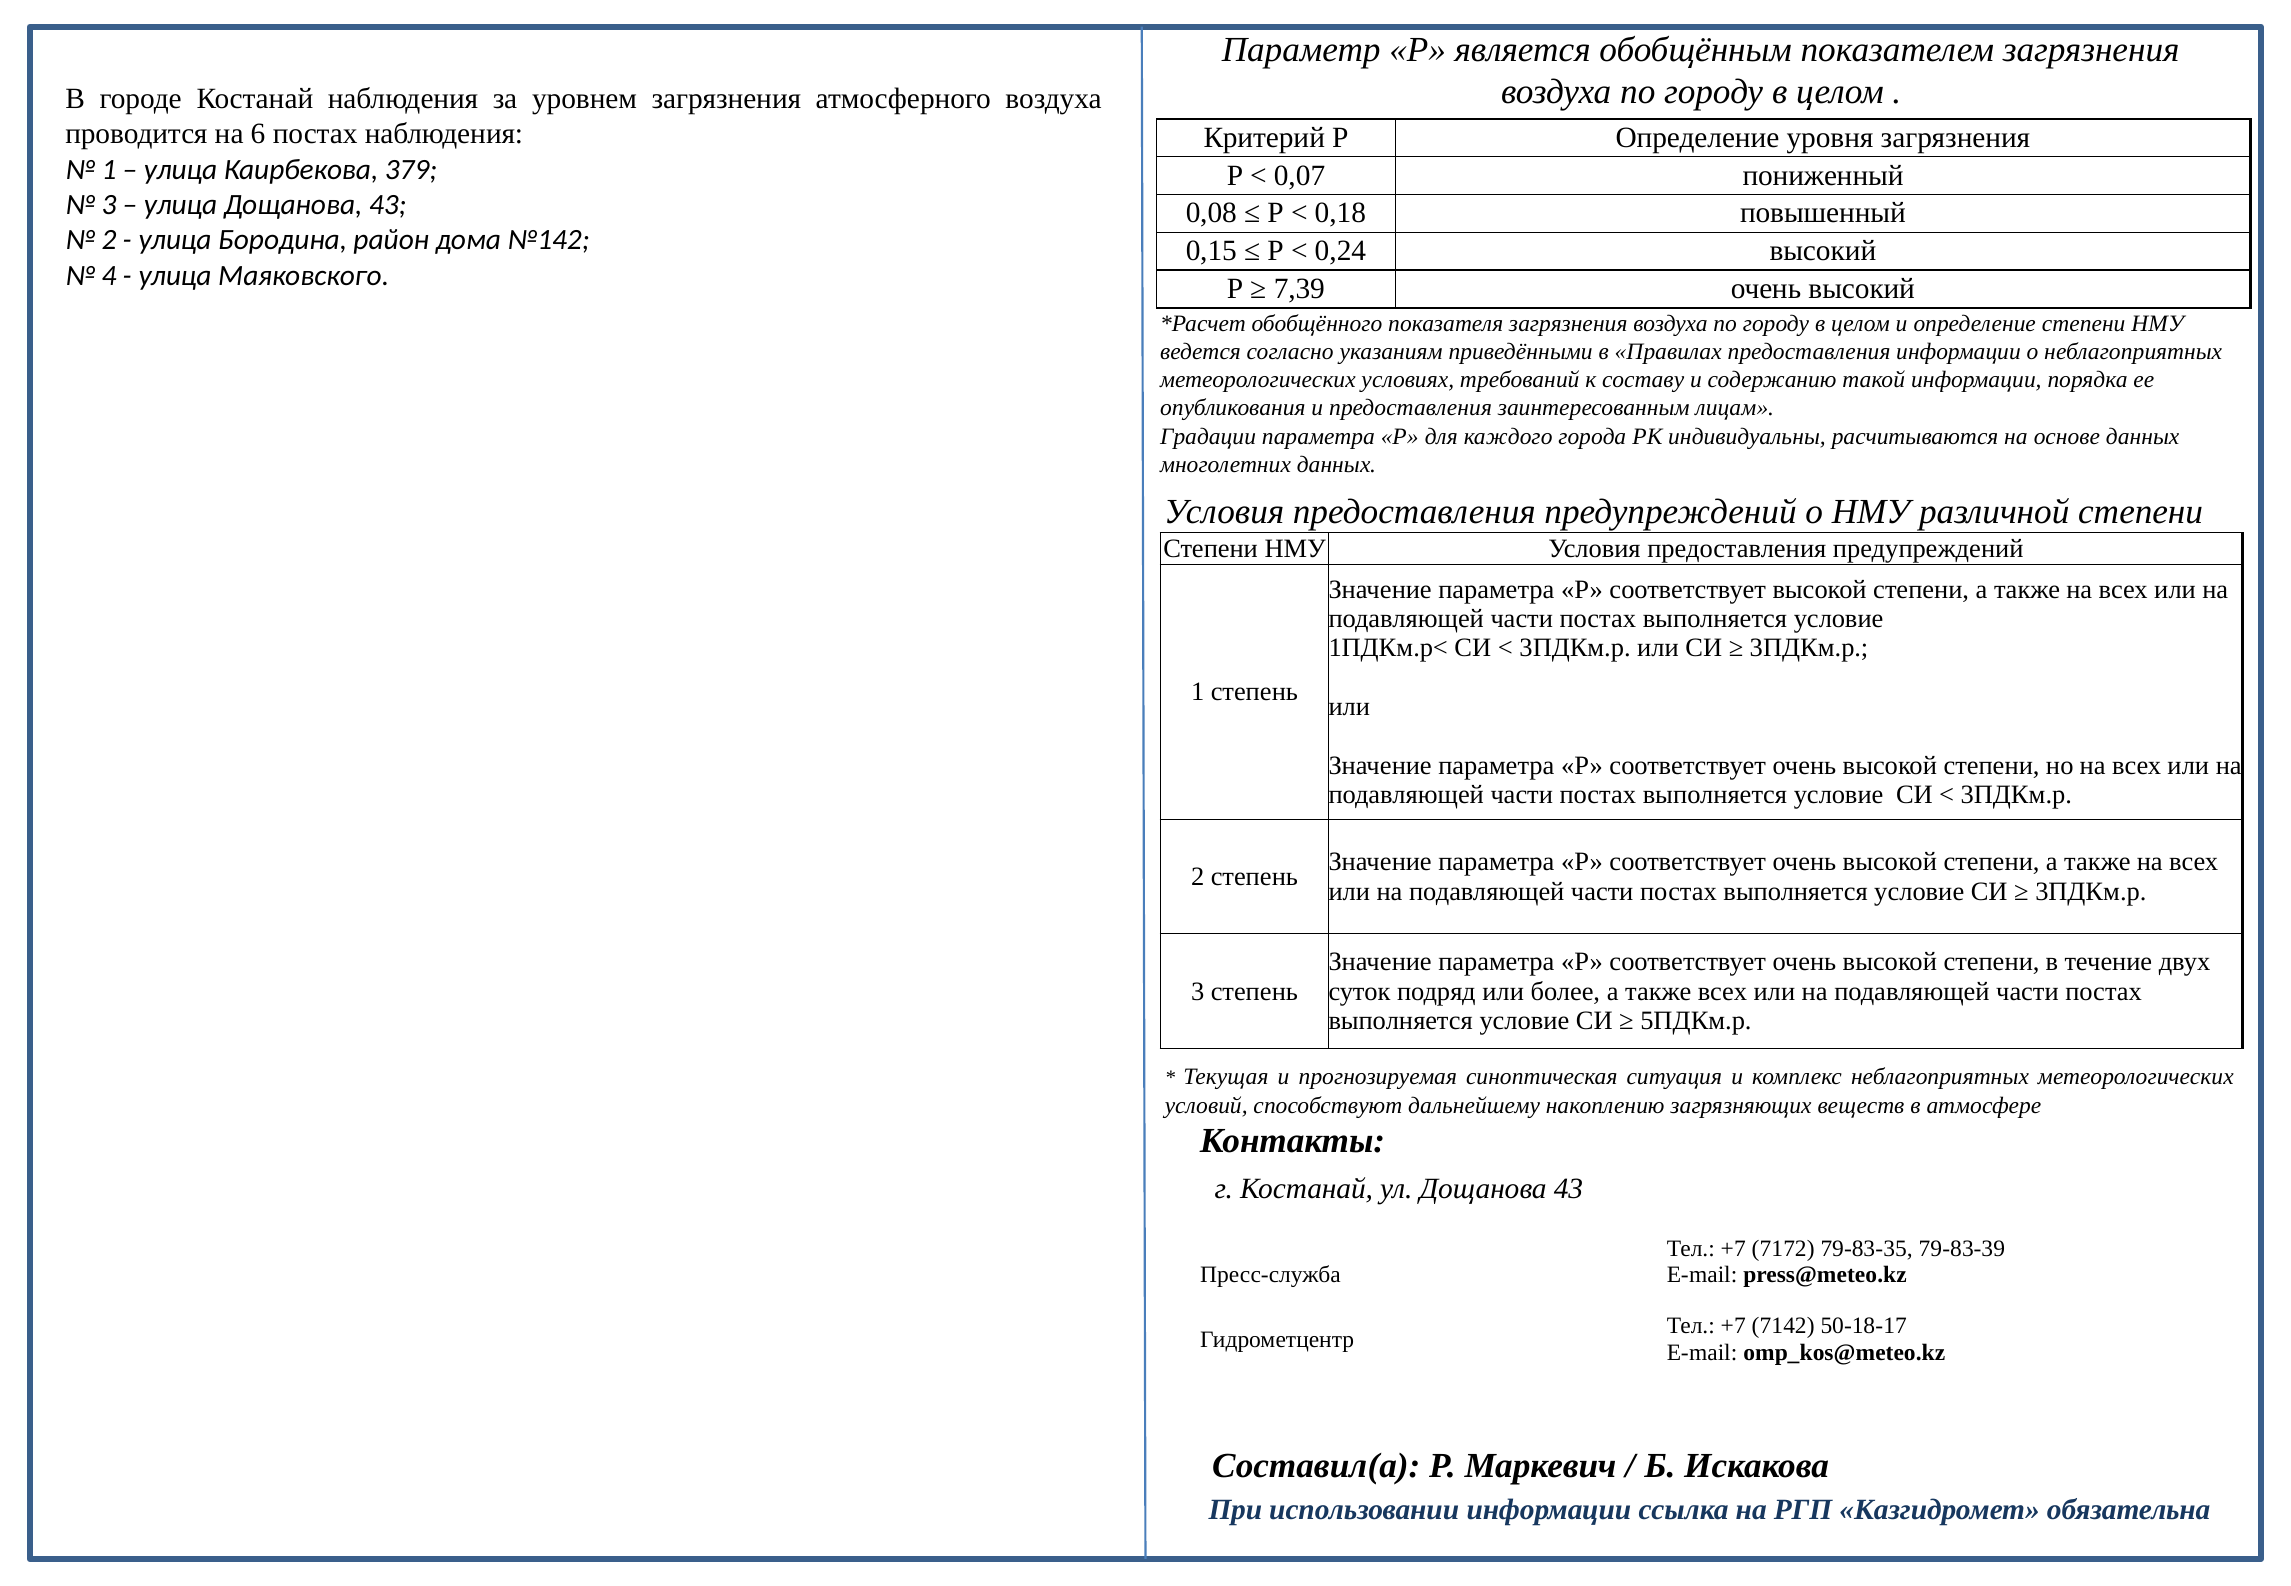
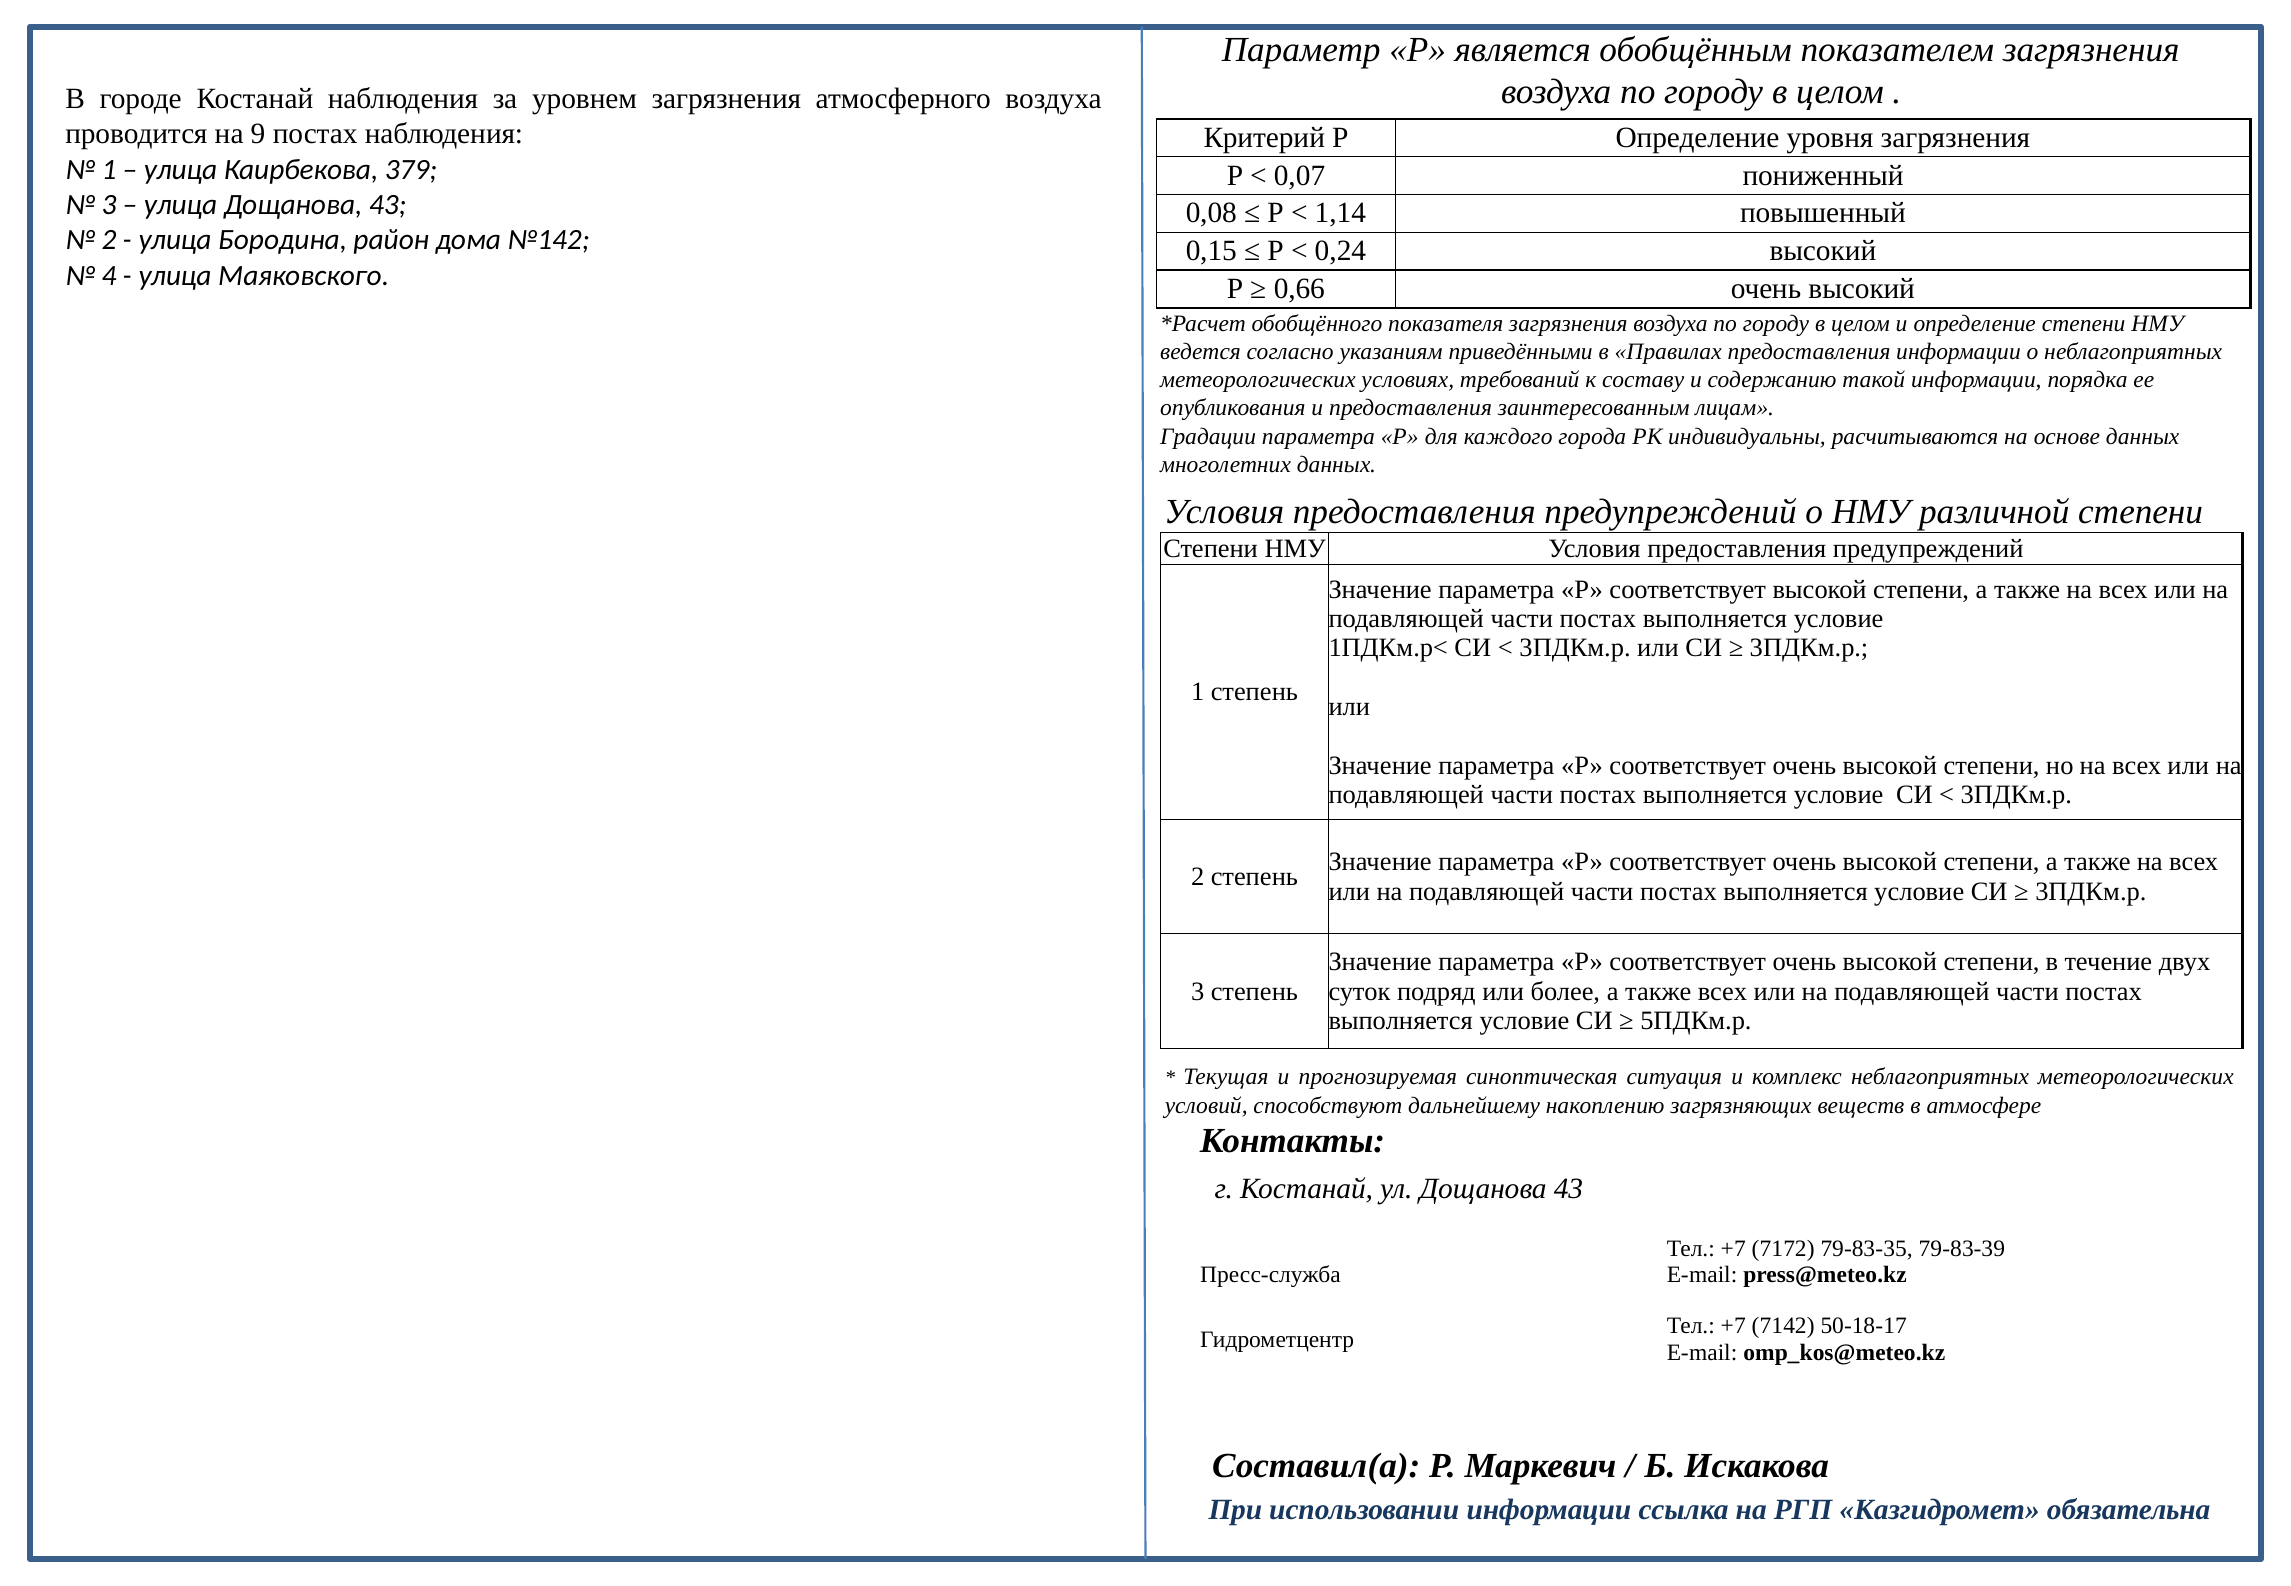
6: 6 -> 9 (258, 134)
0,18: 0,18 -> 1,14 (1340, 213)
7,39: 7,39 -> 0,66 (1299, 289)
